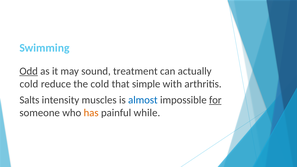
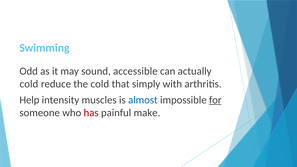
Odd underline: present -> none (29, 71)
treatment: treatment -> accessible (135, 71)
simple: simple -> simply (146, 84)
Salts: Salts -> Help (29, 100)
has colour: orange -> red (91, 113)
while: while -> make (147, 113)
